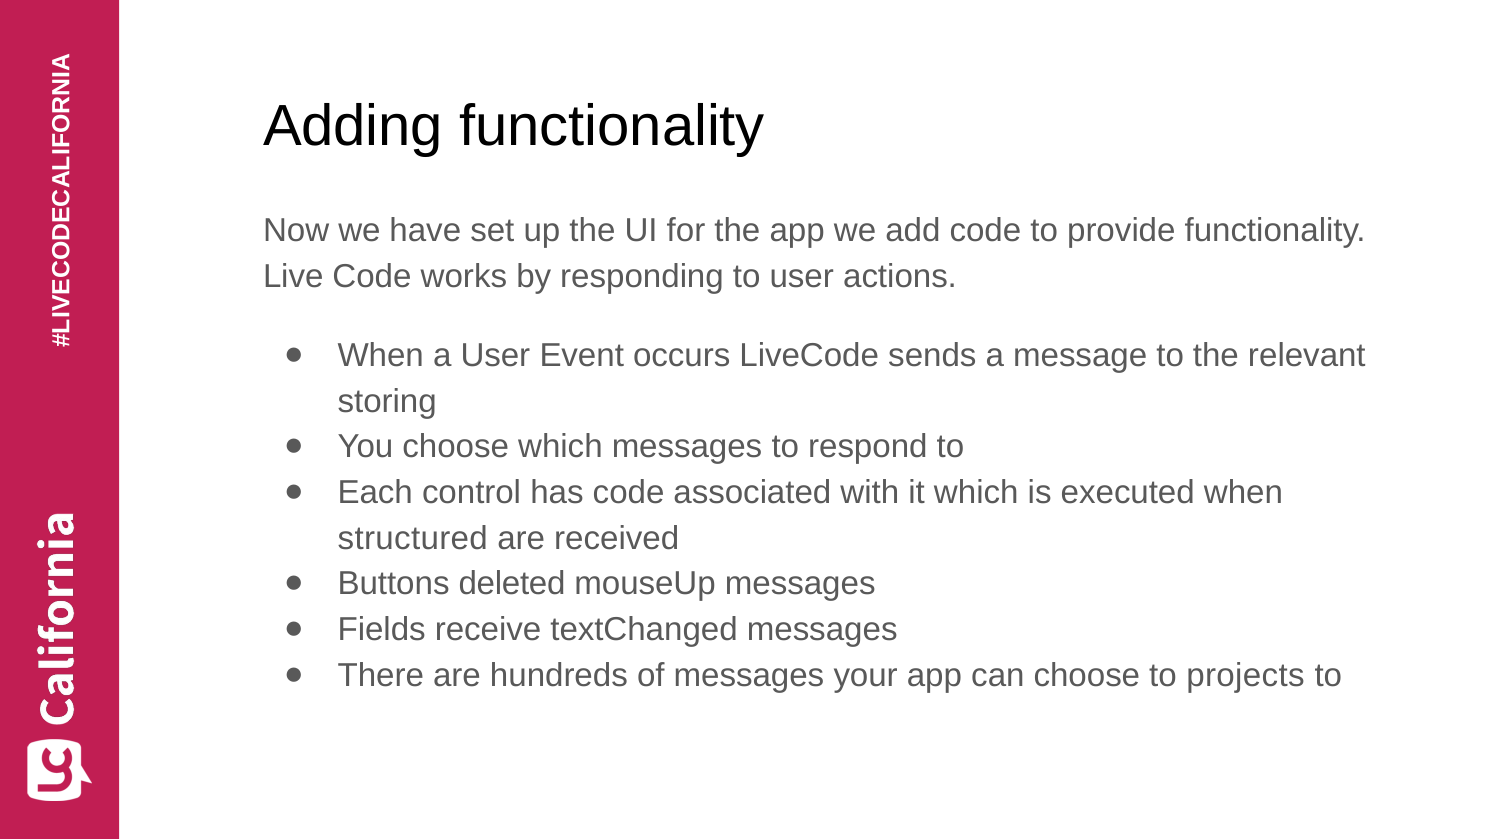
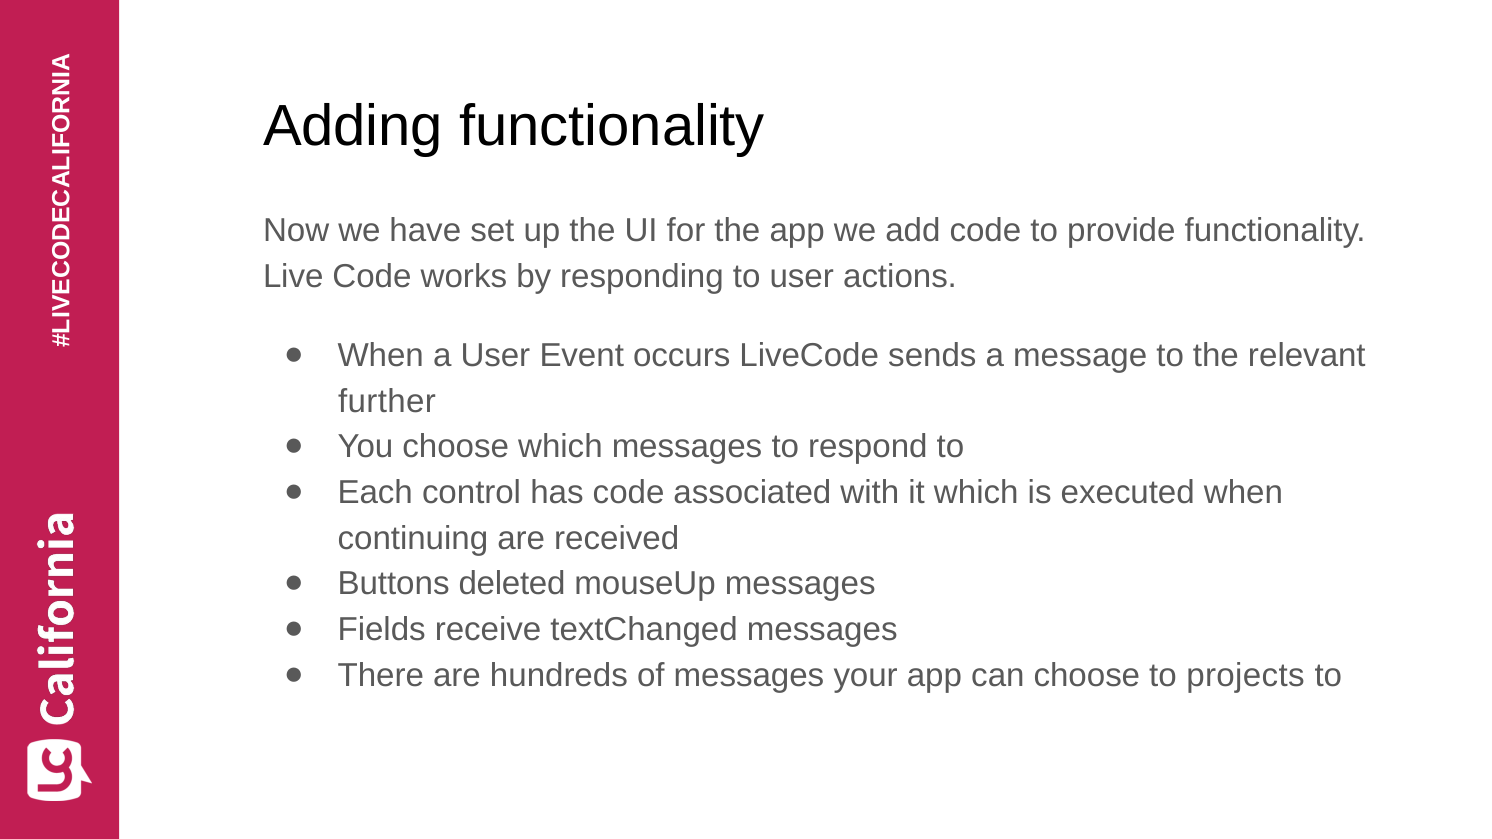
storing: storing -> further (387, 401)
structured: structured -> continuing (413, 538)
